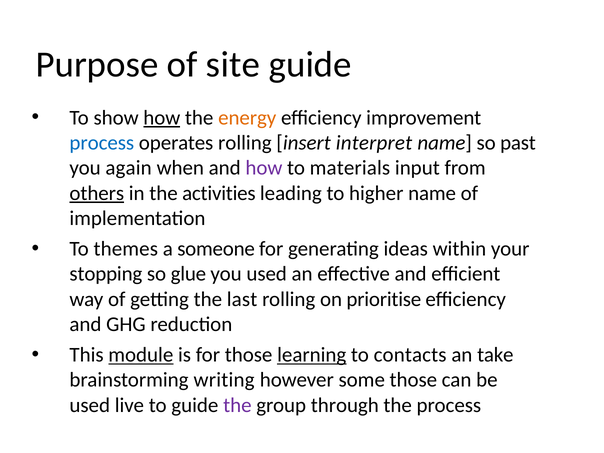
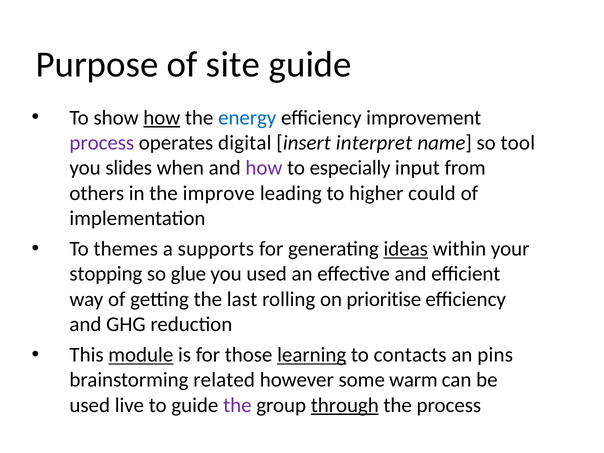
energy colour: orange -> blue (247, 118)
process colour: blue -> purple (102, 143)
operates rolling: rolling -> digital (245, 143)
past: past -> tool (518, 143)
again: again -> slides (129, 168)
materials: materials -> especially (350, 168)
others underline: present -> none (97, 193)
activities: activities -> improve (219, 193)
higher name: name -> could (432, 193)
someone: someone -> supports (216, 249)
ideas underline: none -> present (406, 249)
take: take -> pins (495, 355)
writing: writing -> related (224, 380)
some those: those -> warm (413, 380)
through underline: none -> present (345, 405)
